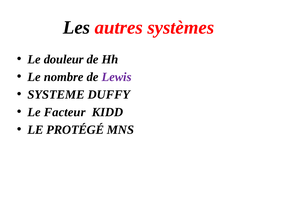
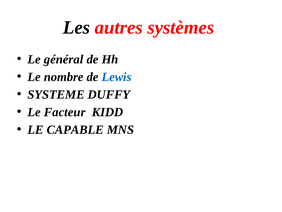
douleur: douleur -> général (64, 59)
Lewis colour: purple -> blue (117, 77)
PROTÉGÉ: PROTÉGÉ -> CAPABLE (75, 129)
